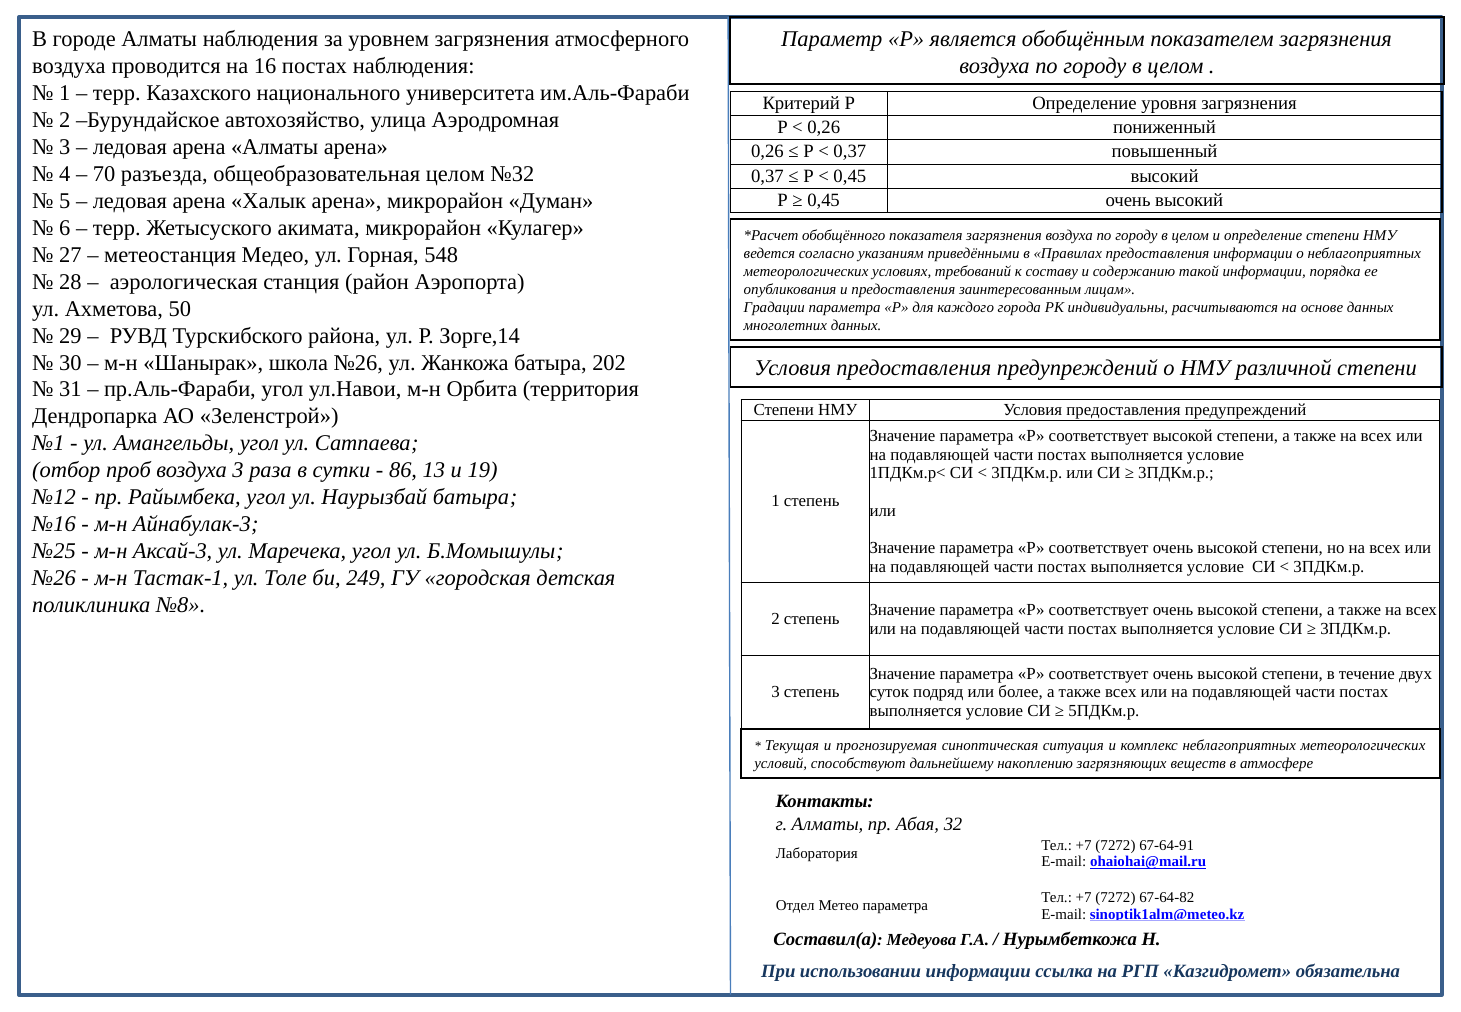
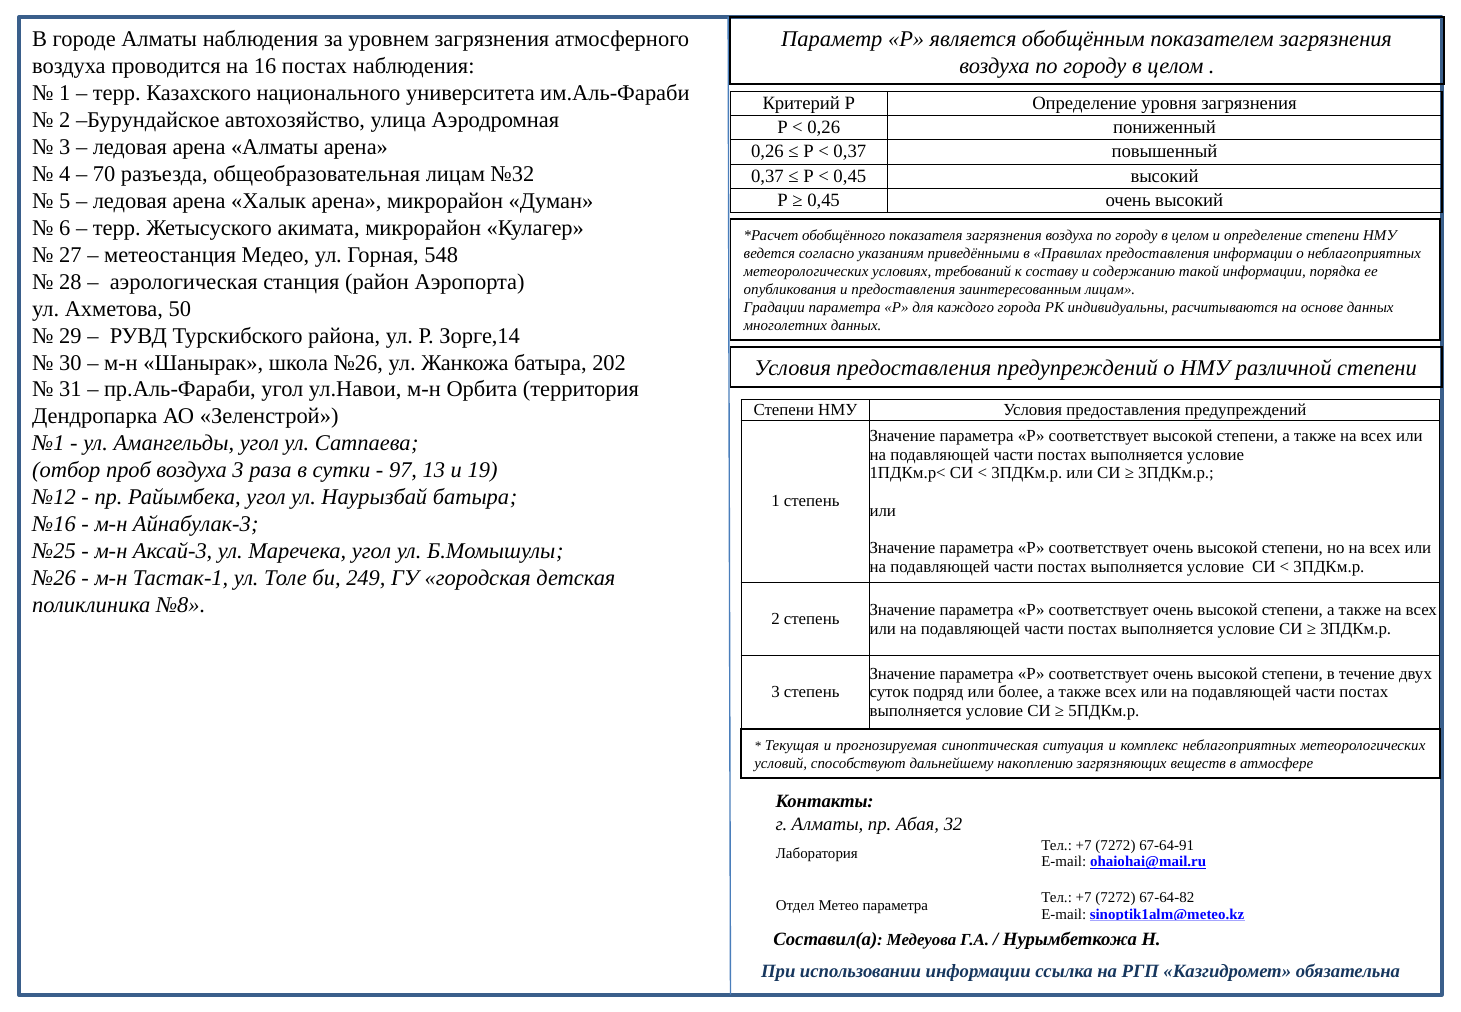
общеобразовательная целом: целом -> лицам (455, 174)
86: 86 -> 97 (403, 470)
